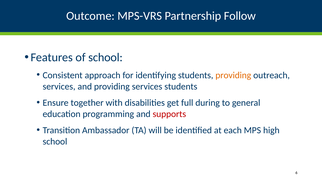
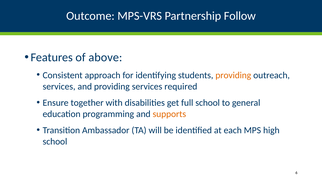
of school: school -> above (105, 58)
services students: students -> required (181, 86)
full during: during -> school (208, 103)
supports colour: red -> orange (169, 114)
